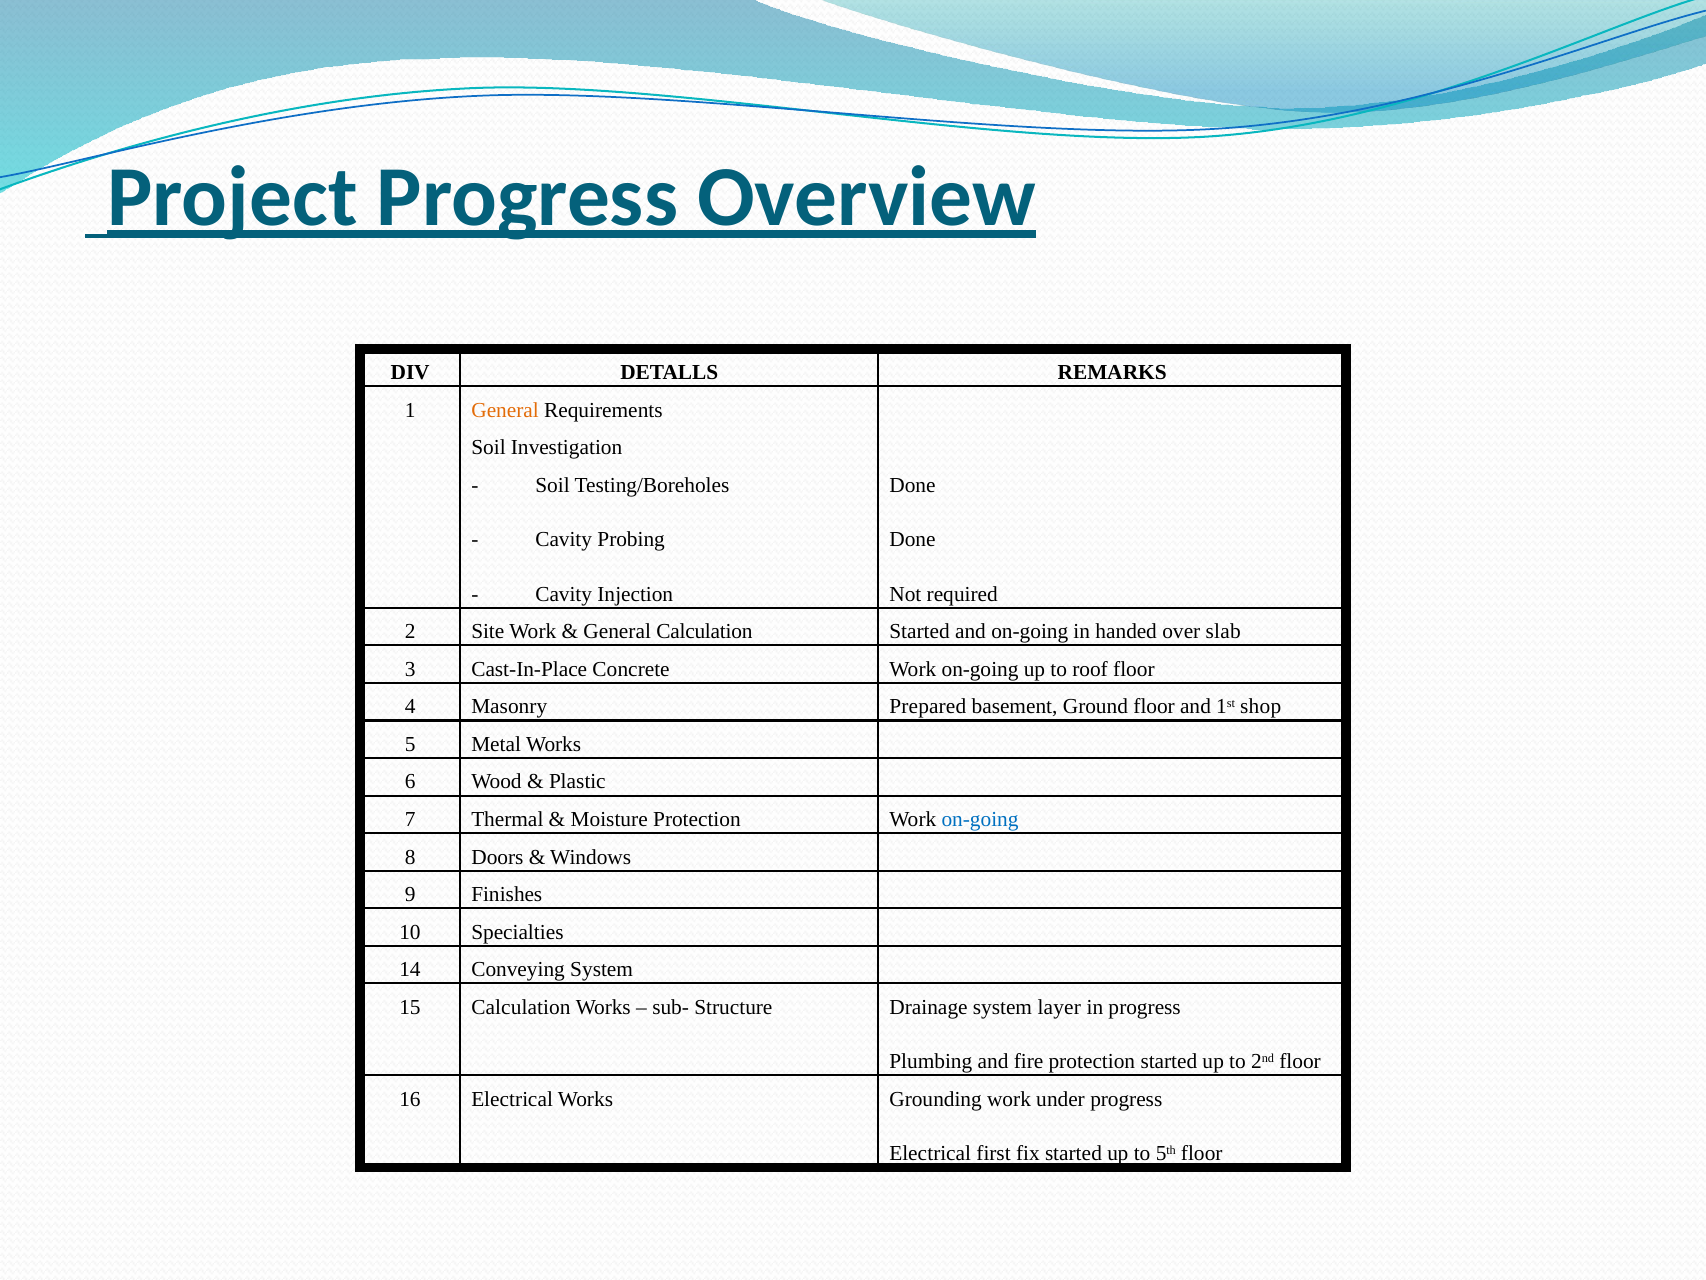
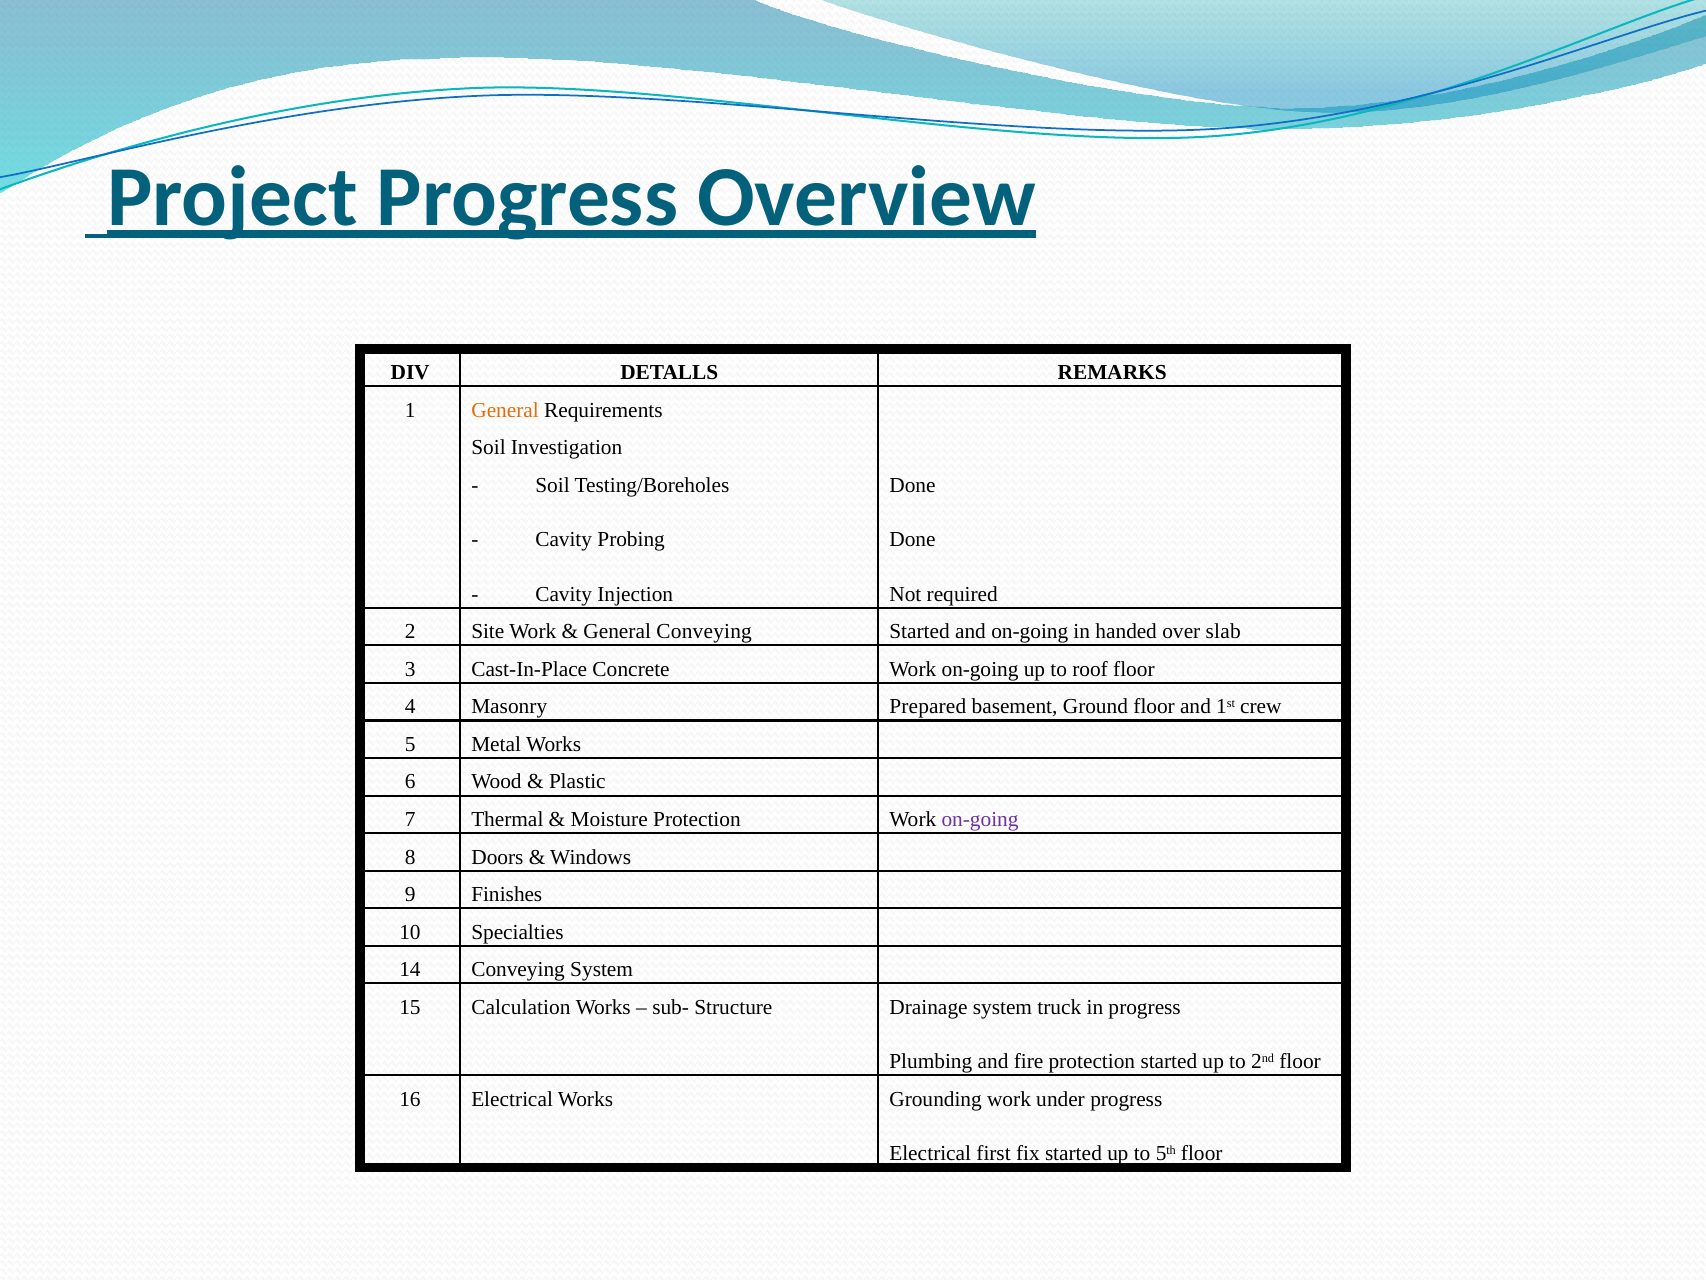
General Calculation: Calculation -> Conveying (704, 631)
shop: shop -> crew (1261, 707)
on-going colour: blue -> purple (980, 819)
layer: layer -> truck (1059, 1007)
